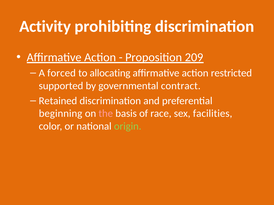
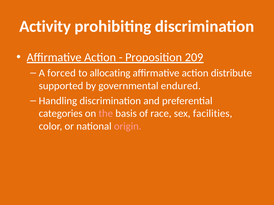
restricted: restricted -> distribute (231, 73)
contract: contract -> endured (181, 86)
Retained: Retained -> Handling (58, 101)
beginning: beginning -> categories (61, 114)
origin colour: light green -> pink (128, 127)
